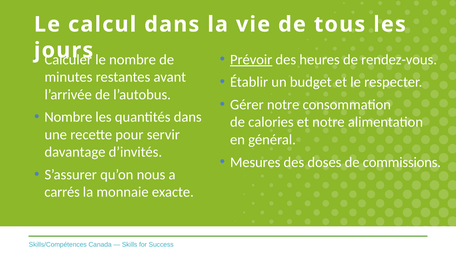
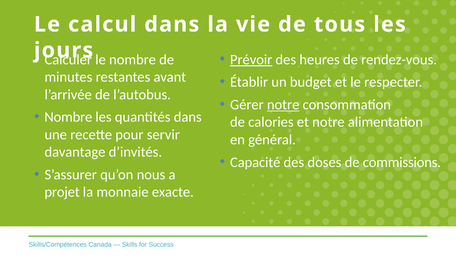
notre underline: none -> present (283, 104)
Mesures: Mesures -> Capacité (255, 162)
carrés: carrés -> projet (62, 192)
